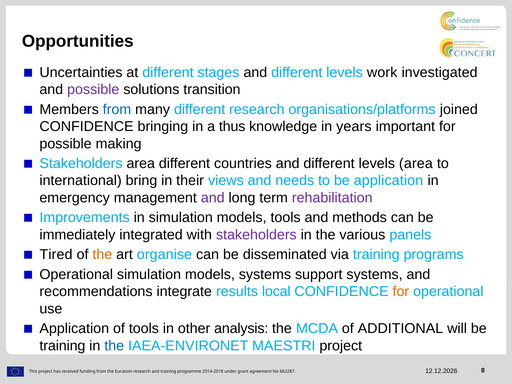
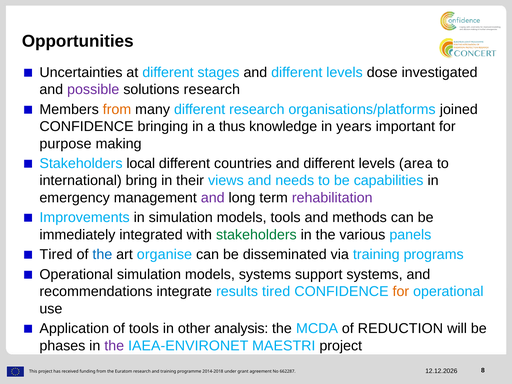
work: work -> dose (382, 73)
solutions transition: transition -> research (212, 90)
from colour: blue -> orange (117, 109)
possible: possible -> purpose (66, 144)
Stakeholders area: area -> local (141, 164)
be application: application -> capabilities (389, 181)
stakeholders colour: purple -> green (256, 235)
the colour: orange -> blue (102, 255)
results local: local -> tired (276, 292)
ADDITIONAL: ADDITIONAL -> REDUCTION (400, 329)
training: training -> phases (62, 346)
the colour: blue -> purple (114, 346)
